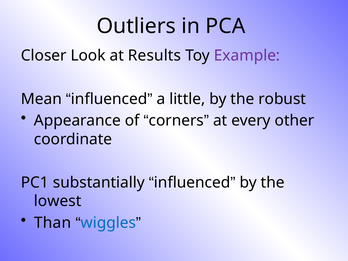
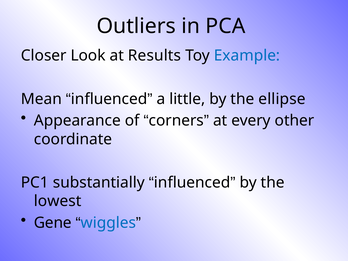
Example colour: purple -> blue (247, 56)
robust: robust -> ellipse (282, 99)
Than: Than -> Gene (53, 223)
